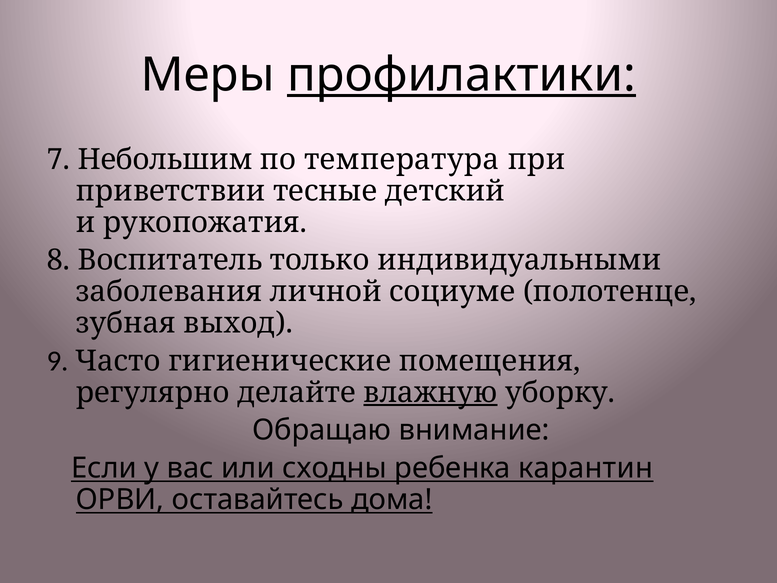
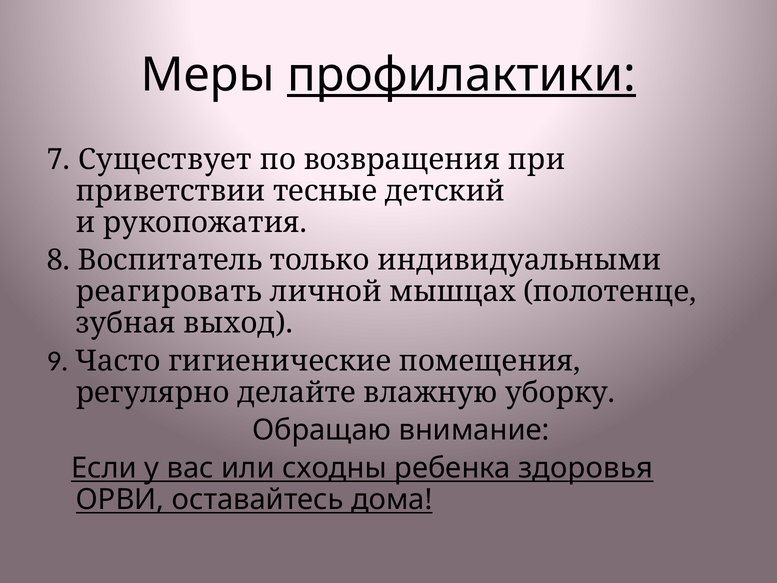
Небольшим: Небольшим -> Существует (165, 159)
температура: температура -> возвращения (402, 159)
заболевания: заболевания -> реагировать (169, 292)
социуме: социуме -> мышцах (453, 292)
влажную underline: present -> none (431, 392)
карантин: карантин -> здоровья (586, 468)
